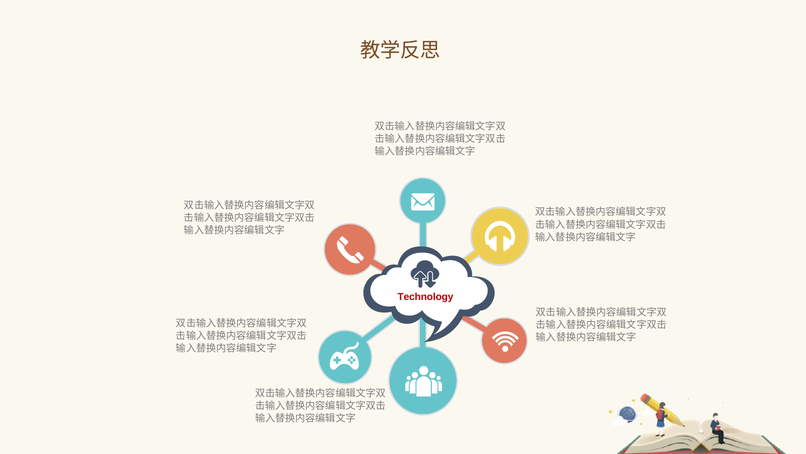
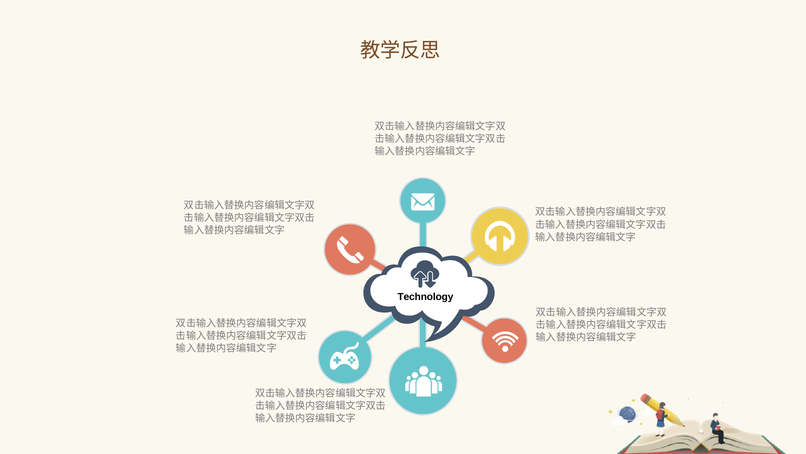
Technology colour: red -> black (425, 297)
